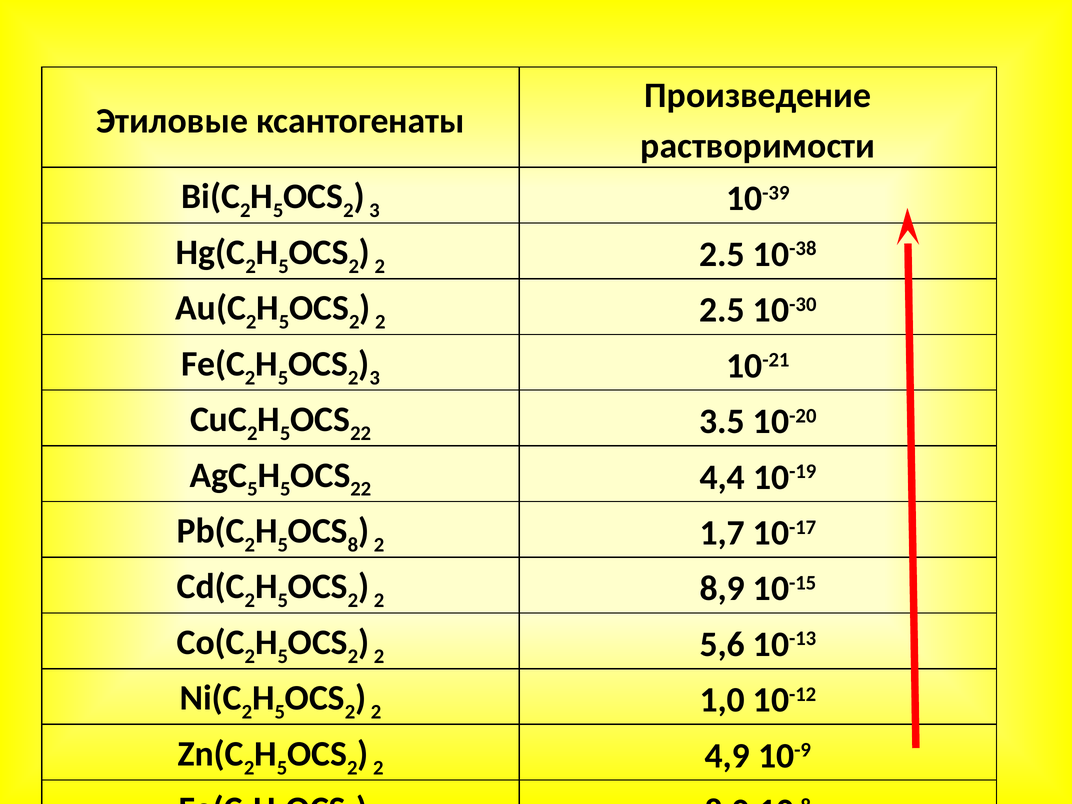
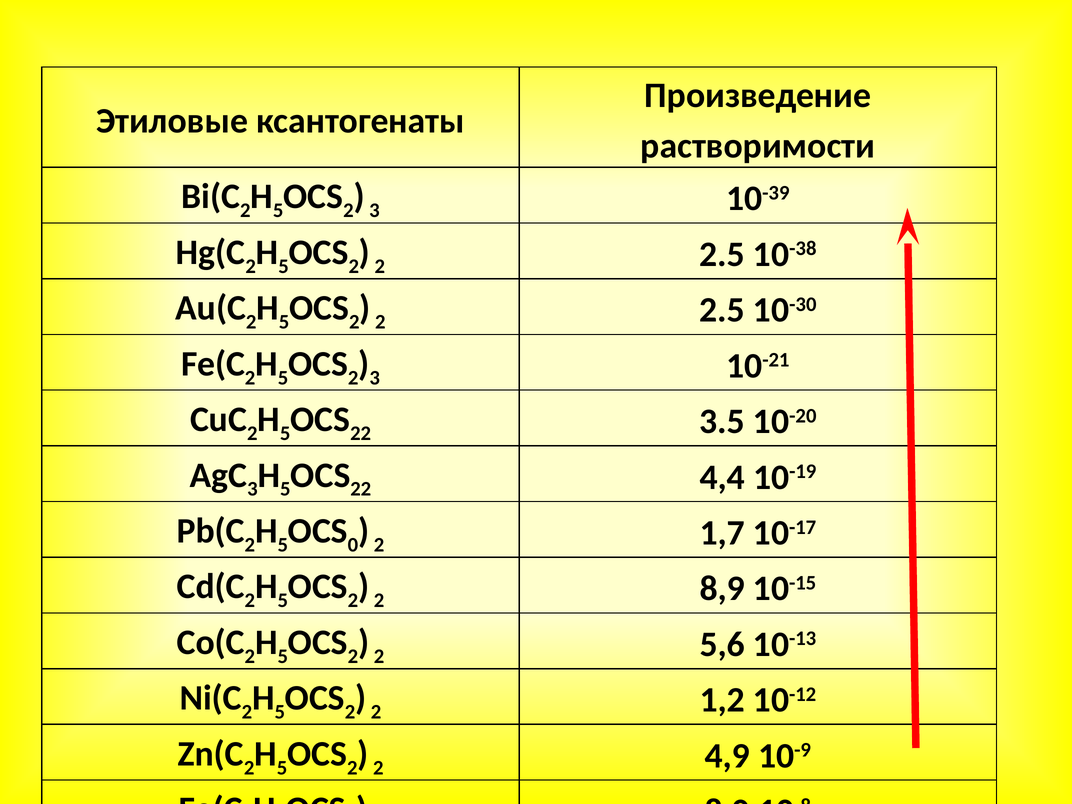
5: 5 -> 3 (252, 489)
8: 8 -> 0 (353, 545)
1,0: 1,0 -> 1,2 (722, 700)
